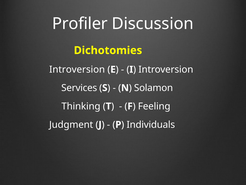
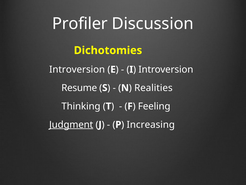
Services: Services -> Resume (79, 88)
Solamon: Solamon -> Realities (153, 88)
Judgment underline: none -> present (71, 124)
Individuals: Individuals -> Increasing (151, 124)
